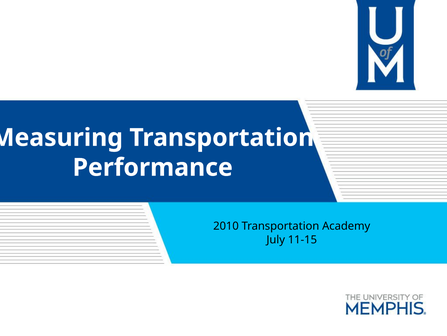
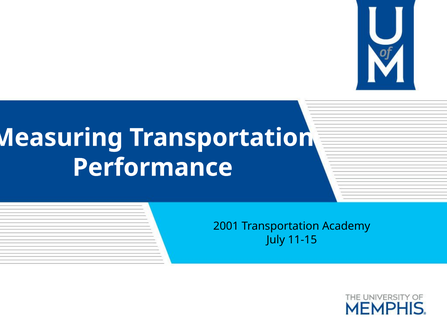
2010: 2010 -> 2001 (226, 226)
